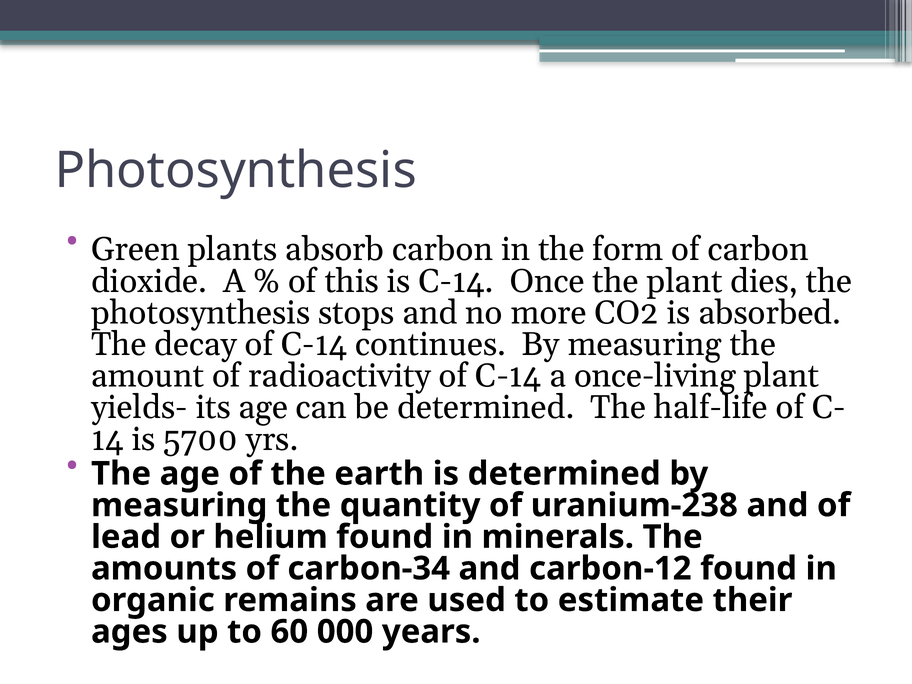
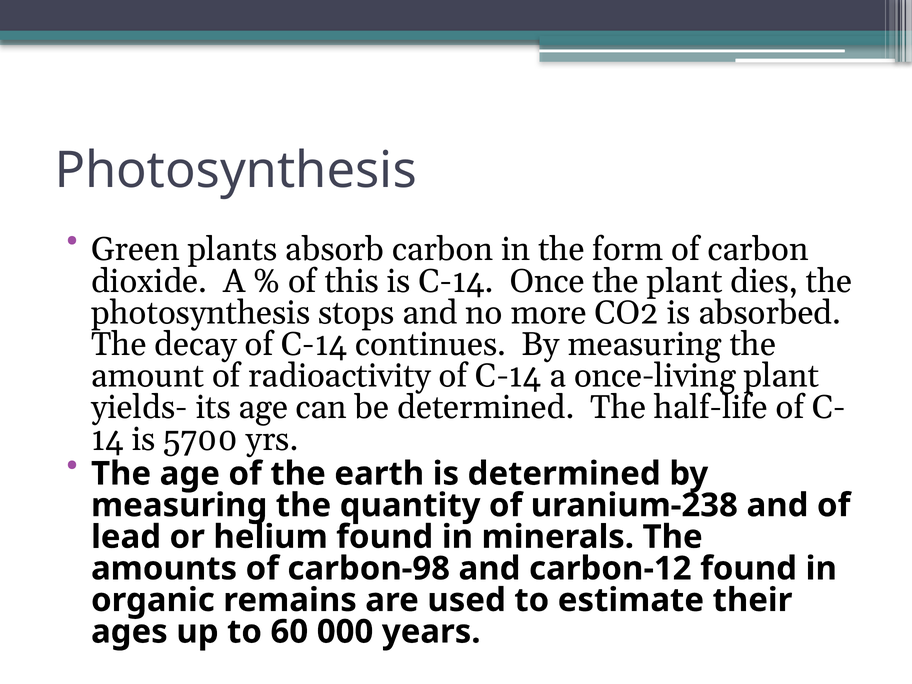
carbon-34: carbon-34 -> carbon-98 (369, 569)
